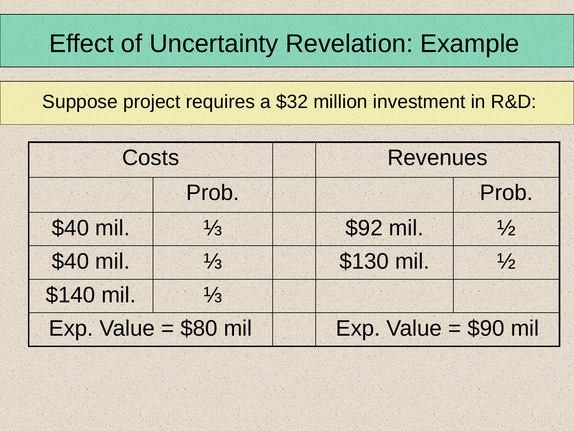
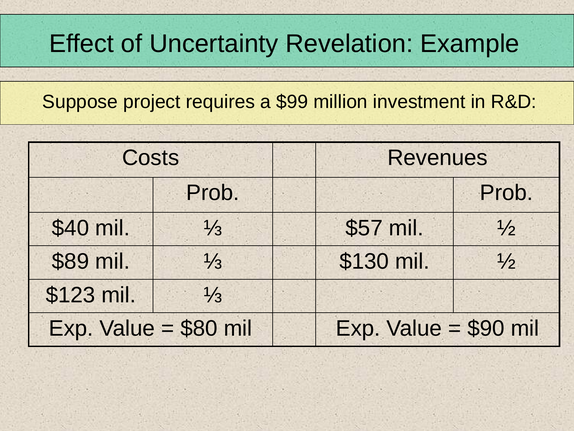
$32: $32 -> $99 (292, 102)
$92: $92 -> $57 (364, 228)
$40: $40 -> $89 (71, 261)
$140: $140 -> $123 (70, 295)
